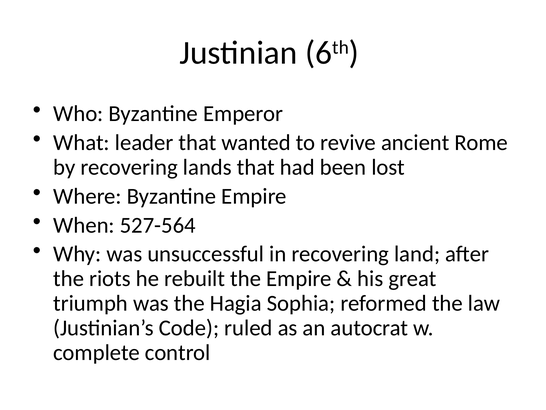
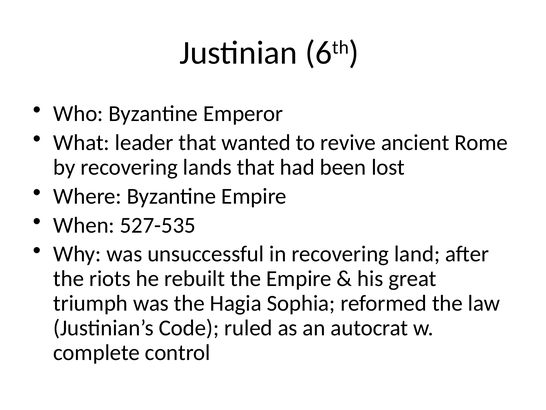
527-564: 527-564 -> 527-535 (158, 225)
